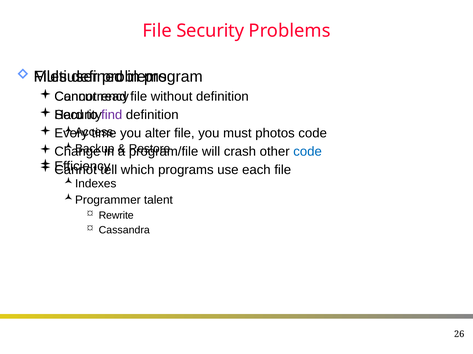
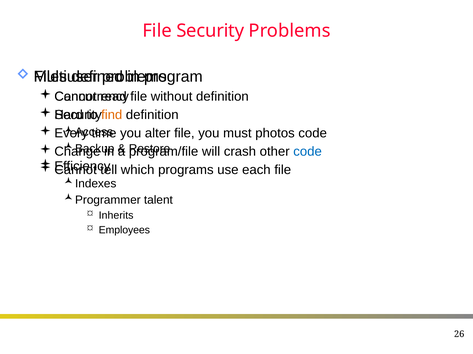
find colour: purple -> orange (112, 115)
Rewrite: Rewrite -> Inherits (116, 216)
Cassandra: Cassandra -> Employees (124, 231)
